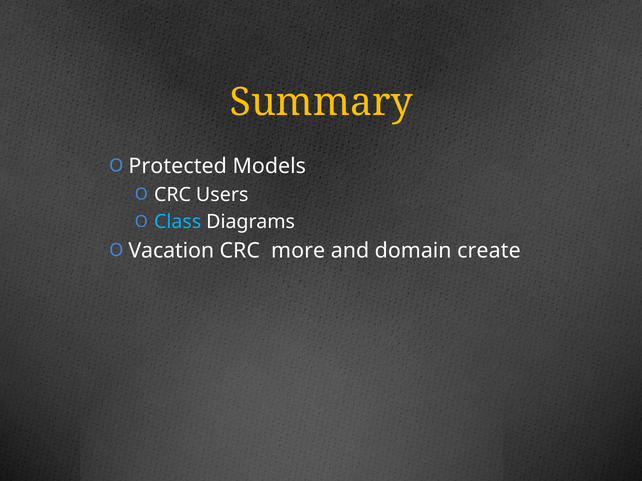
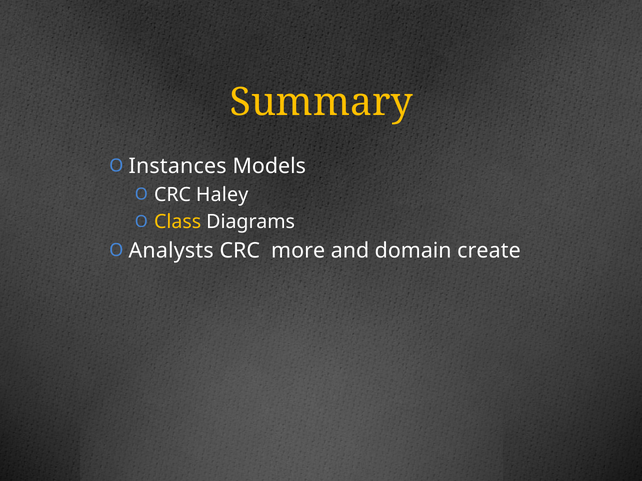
Protected: Protected -> Instances (178, 166)
Users: Users -> Haley (222, 195)
Class colour: light blue -> yellow (178, 222)
Vacation: Vacation -> Analysts (171, 251)
